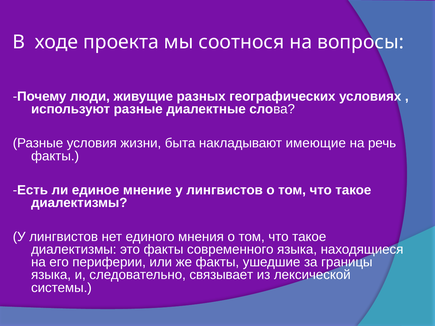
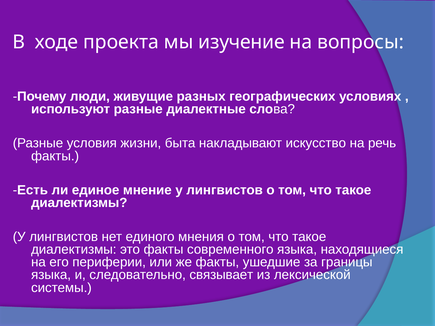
соотнося: соотнося -> изучение (242, 42)
имеющие: имеющие -> искусство (316, 143)
